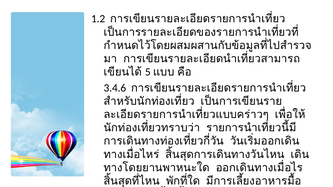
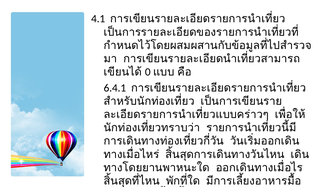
1.2: 1.2 -> 4.1 (98, 19)
5: 5 -> 0 (148, 72)
3.4.6: 3.4.6 -> 6.4.1 (115, 88)
